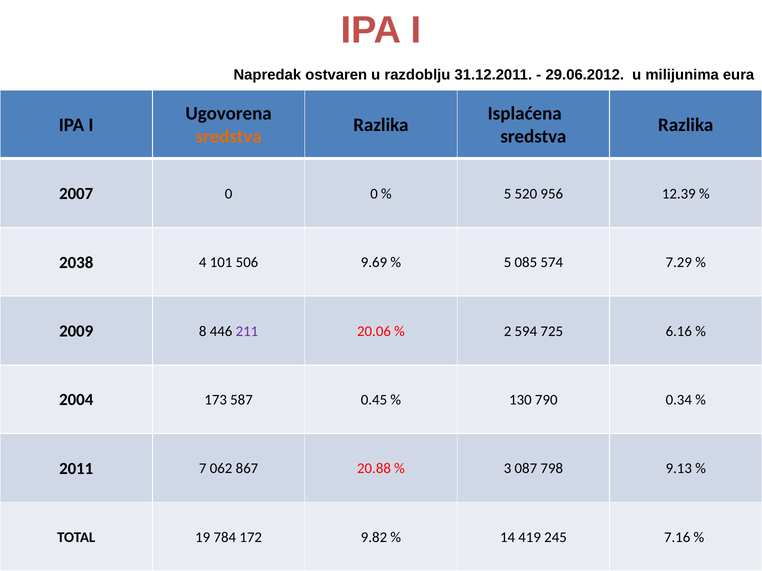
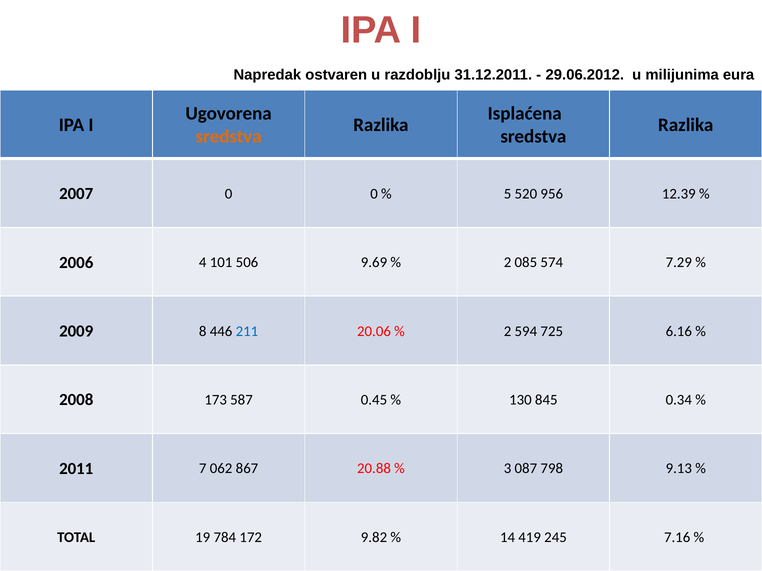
2038: 2038 -> 2006 (76, 263)
5: 5 -> 2 (508, 263)
211 colour: purple -> blue (247, 331)
2004: 2004 -> 2008 (76, 400)
790: 790 -> 845 (546, 400)
